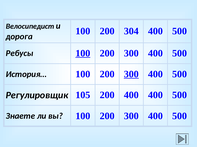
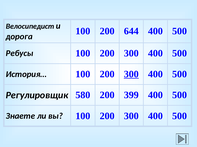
304: 304 -> 644 (131, 31)
100 underline: present -> none (83, 54)
105: 105 -> 580 (83, 96)
200 400: 400 -> 399 (131, 96)
